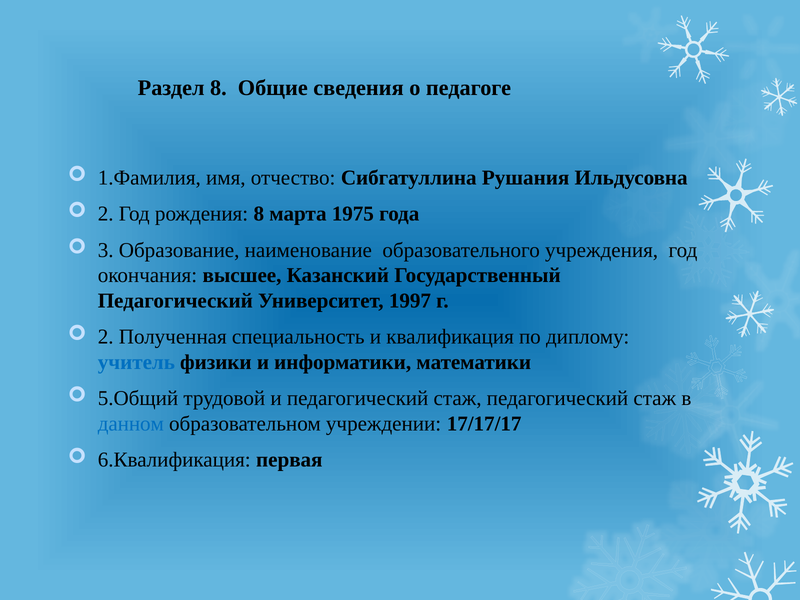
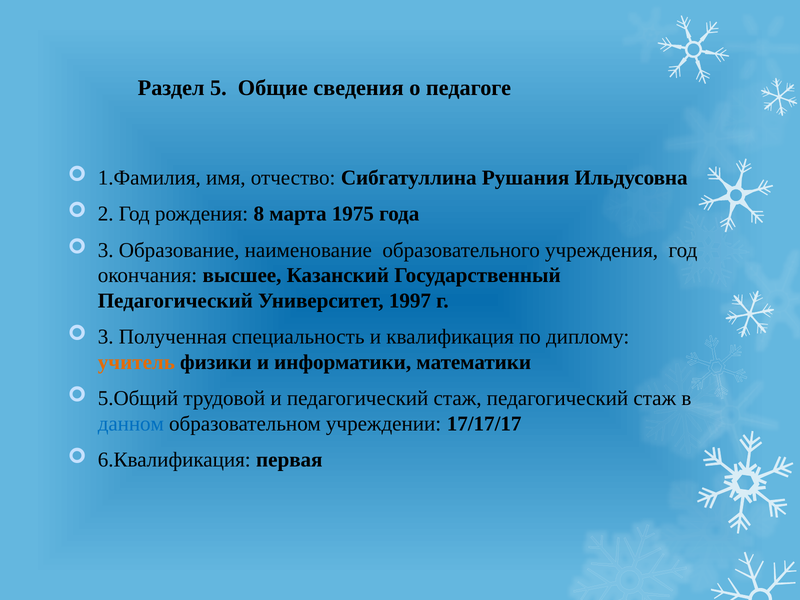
Раздел 8: 8 -> 5 (218, 88)
2: 2 -> 3 (106, 337)
учитель colour: blue -> orange (136, 362)
